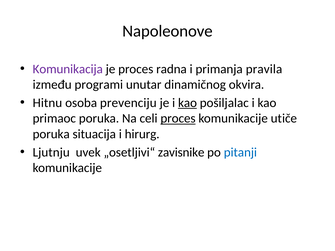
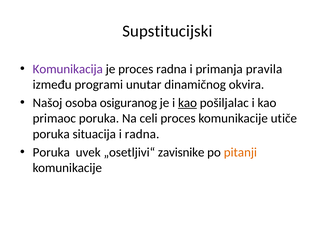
Napoleonove: Napoleonove -> Supstitucijski (167, 31)
Hitnu: Hitnu -> Našoj (47, 103)
prevenciju: prevenciju -> osiguranog (128, 103)
proces underline: present -> none (178, 119)
i hirurg: hirurg -> radna (142, 134)
Ljutnju: Ljutnju -> Poruka (51, 152)
pitanji colour: blue -> orange (240, 152)
